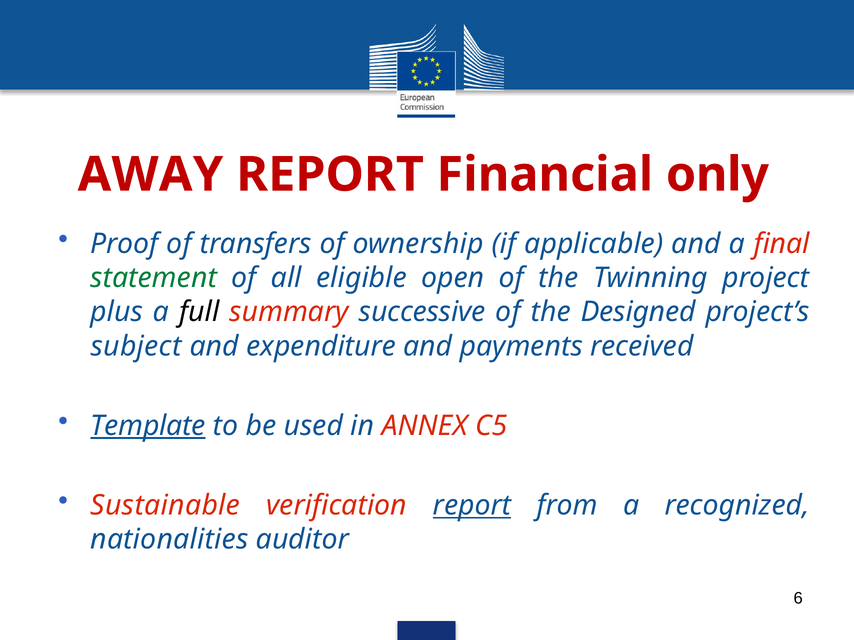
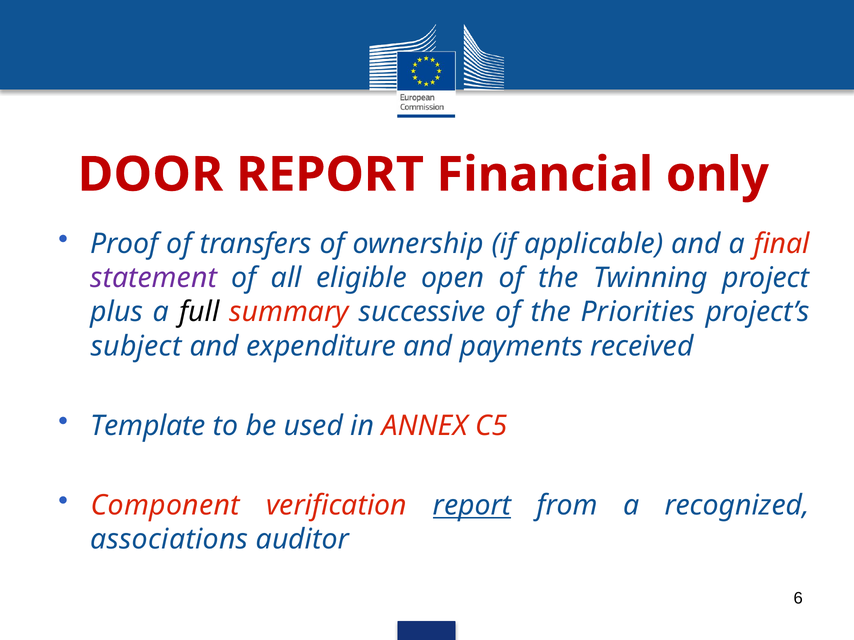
AWAY: AWAY -> DOOR (150, 175)
statement colour: green -> purple (154, 278)
Designed: Designed -> Priorities (638, 312)
Template underline: present -> none (148, 426)
Sustainable: Sustainable -> Component (165, 506)
nationalities: nationalities -> associations (169, 540)
